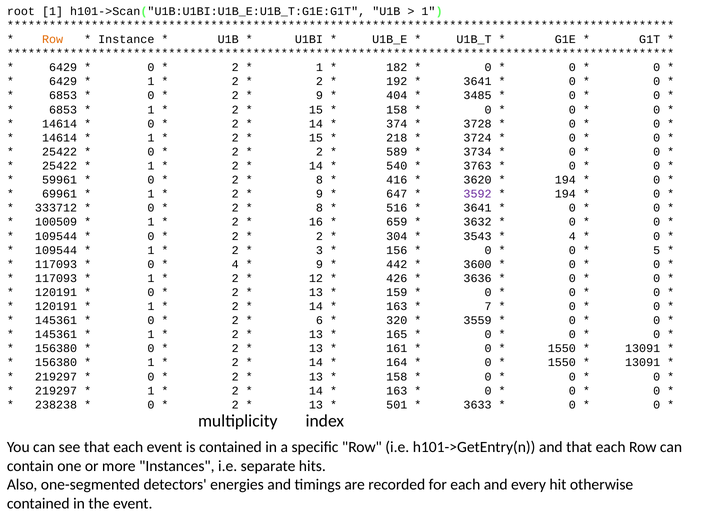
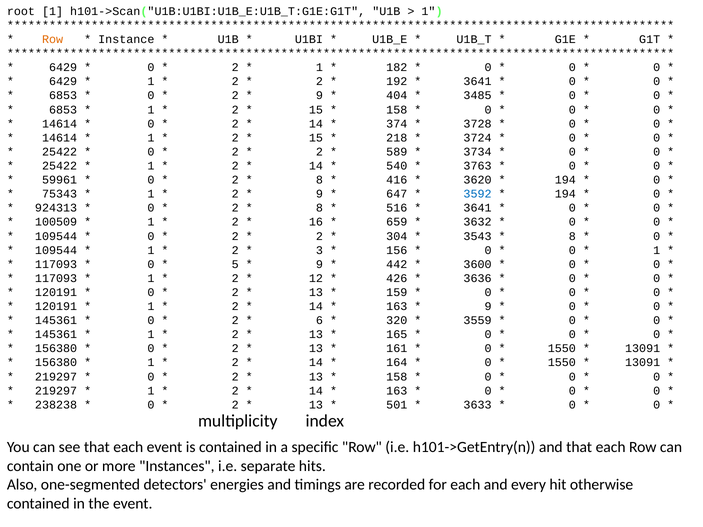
69961: 69961 -> 75343 (60, 194)
3592 colour: purple -> blue (478, 194)
333712: 333712 -> 924313 (56, 208)
4: 4 -> 8 (572, 236)
5: 5 -> 1 (657, 250)
4: 4 -> 5 (235, 264)
7: 7 -> 9 (488, 307)
